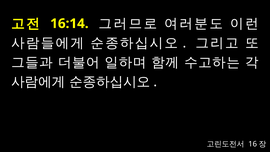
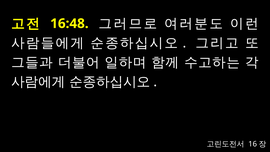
16:14: 16:14 -> 16:48 (69, 24)
